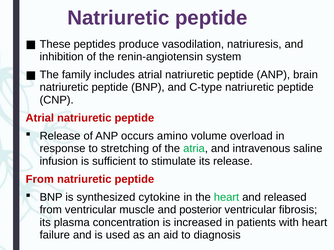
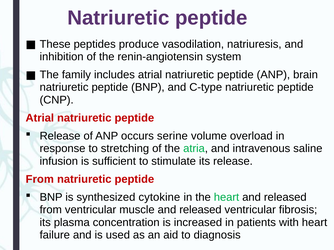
amino: amino -> serine (172, 136)
muscle and posterior: posterior -> released (200, 210)
